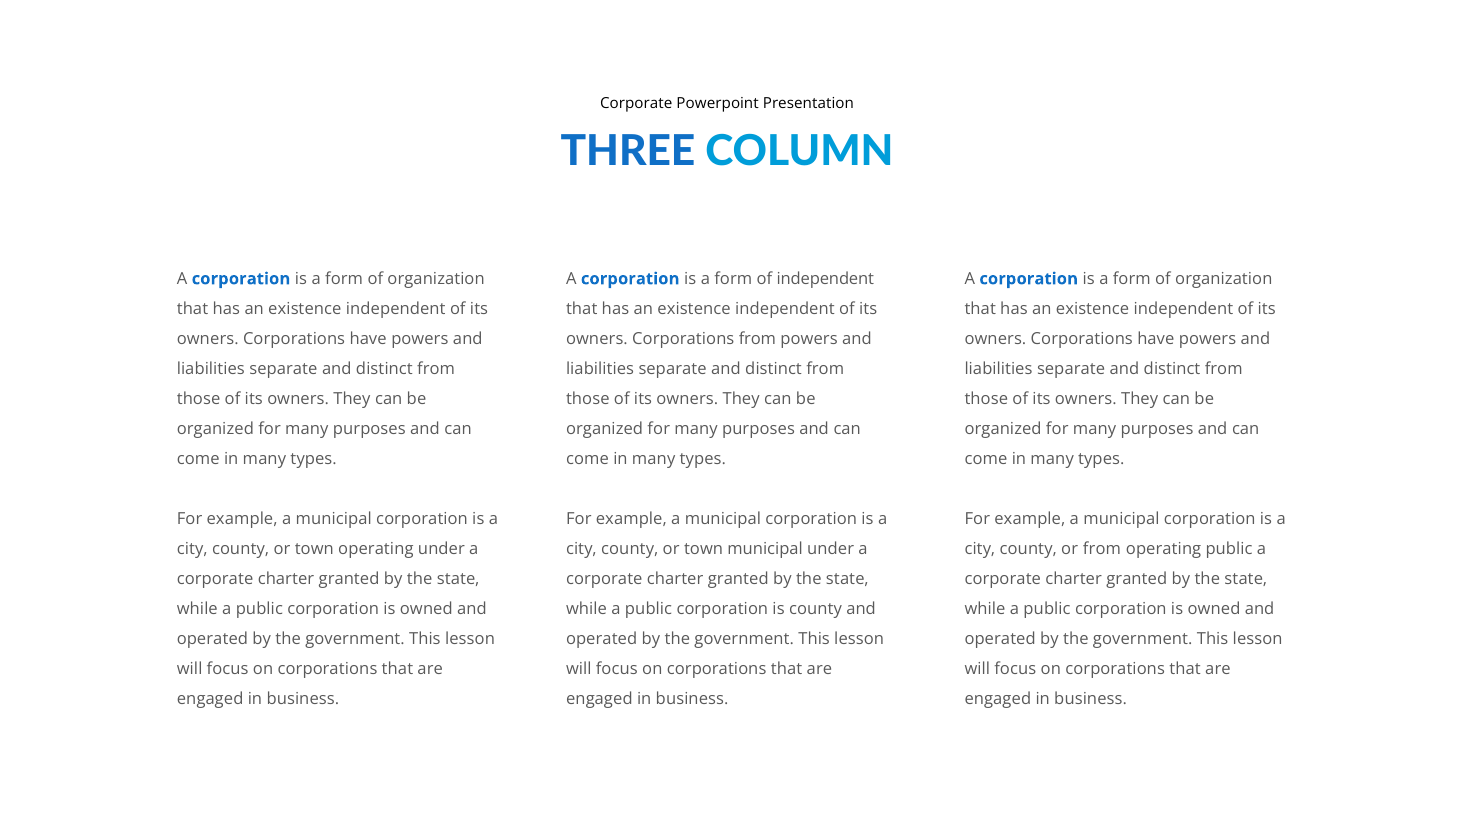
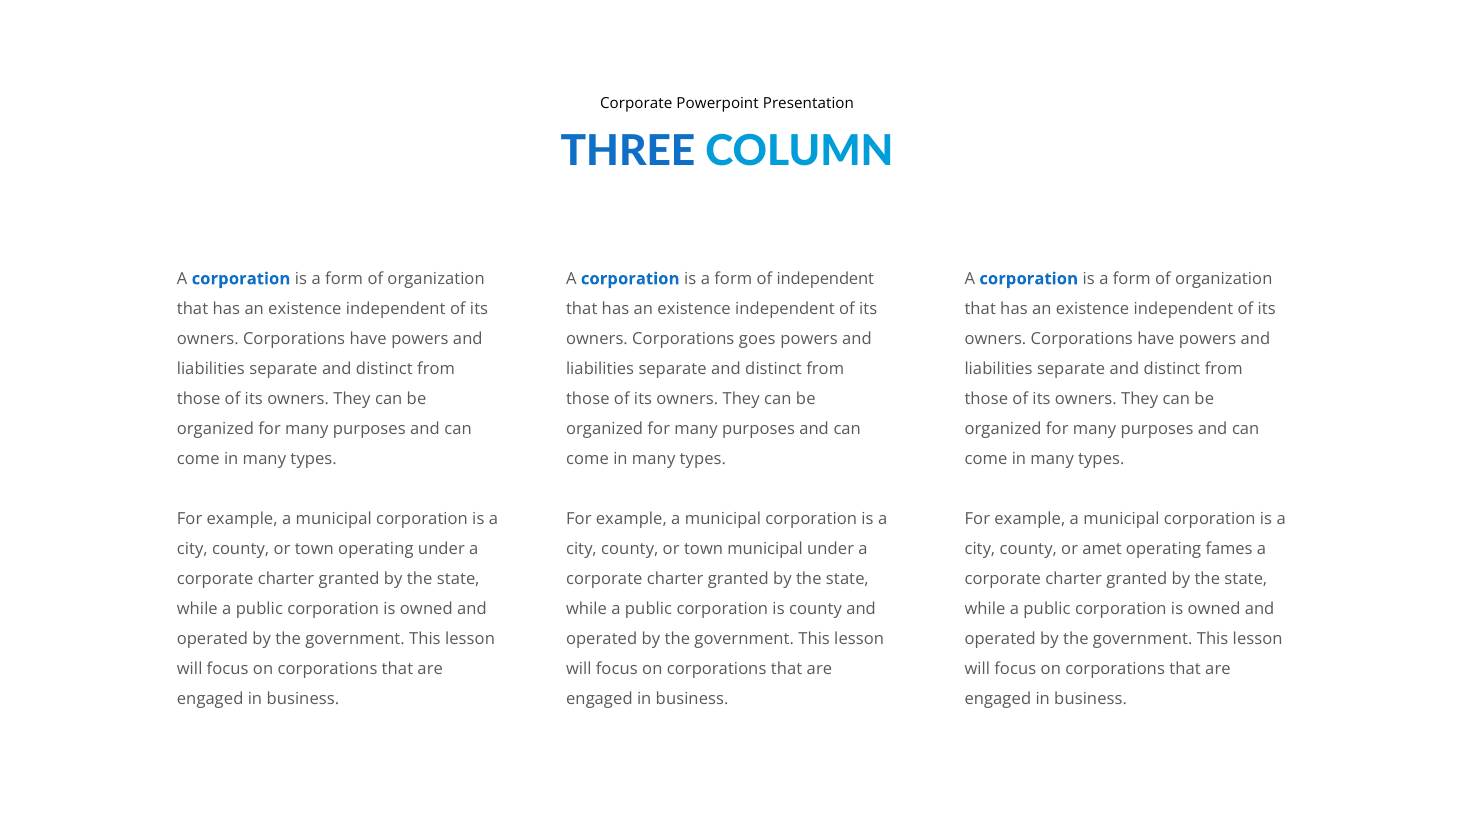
Corporations from: from -> goes (757, 339)
or from: from -> amet (1102, 549)
operating public: public -> fames (1229, 549)
